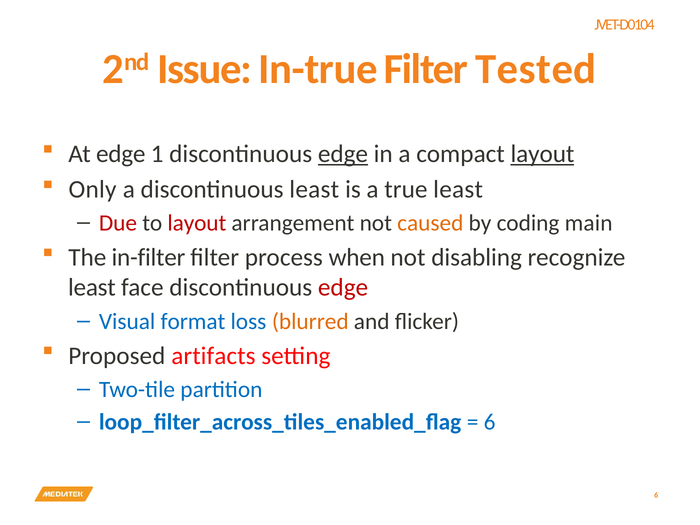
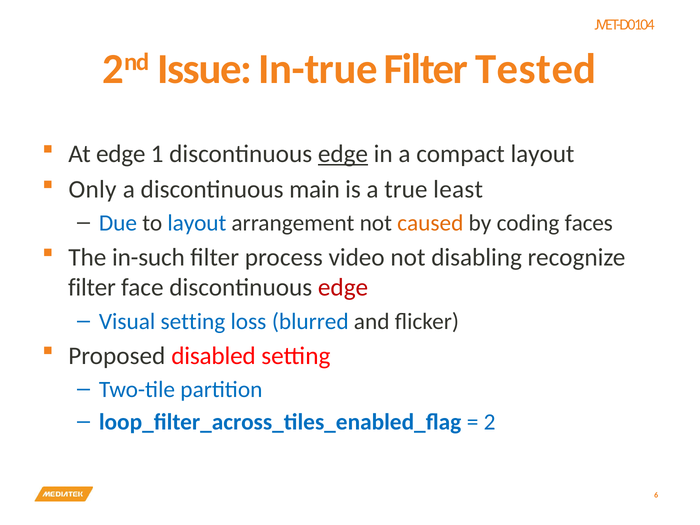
layout underline: present -> none (542, 154)
discontinuous least: least -> main (314, 189)
Due colour: red -> blue (118, 223)
layout colour: red -> blue (197, 223)
main: main -> faces (589, 223)
in-filter: in-filter -> in-such (148, 257)
when: when -> video (357, 257)
least: least -> filter (92, 288)
Visual format: format -> setting (193, 321)
blurred colour: orange -> blue (310, 321)
artifacts: artifacts -> disabled (214, 356)
6: 6 -> 2 (490, 422)
